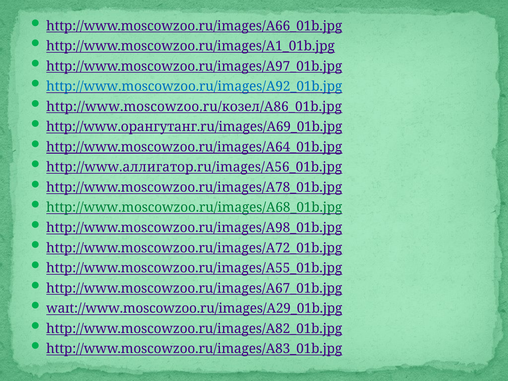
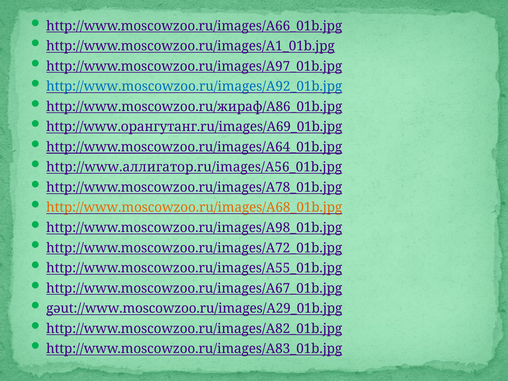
http://www.moscowzoo.ru/козел/A86_01b.jpg: http://www.moscowzoo.ru/козел/A86_01b.jpg -> http://www.moscowzoo.ru/жираф/A86_01b.jpg (194, 107)
http://www.moscowzoo.ru/images/A68_01b.jpg colour: green -> orange (194, 208)
waɪt://www.moscowzoo.ru/images/A29_01b.jpg: waɪt://www.moscowzoo.ru/images/A29_01b.jpg -> gəut://www.moscowzoo.ru/images/A29_01b.jpg (194, 308)
